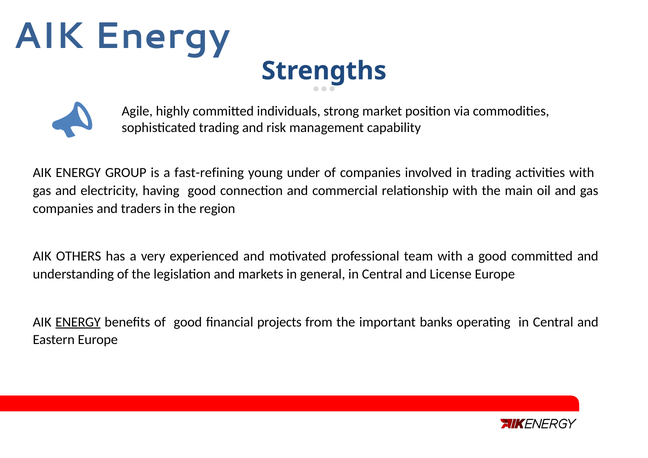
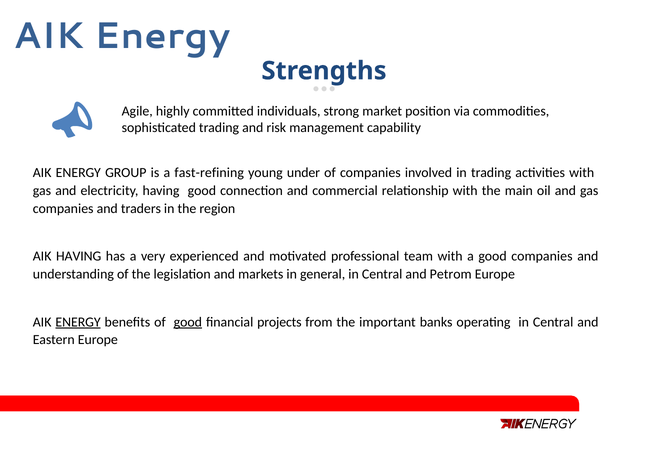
AIK OTHERS: OTHERS -> HAVING (79, 256)
good committed: committed -> companies (542, 256)
License: License -> Petrom (451, 274)
good underline: none -> present (188, 322)
